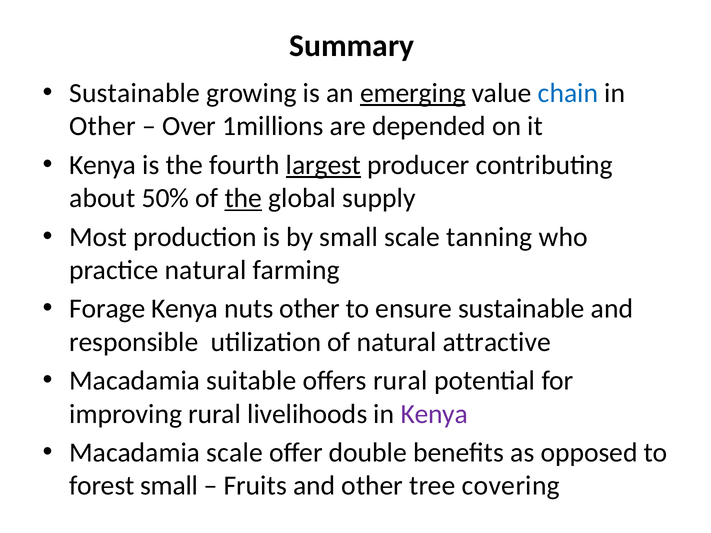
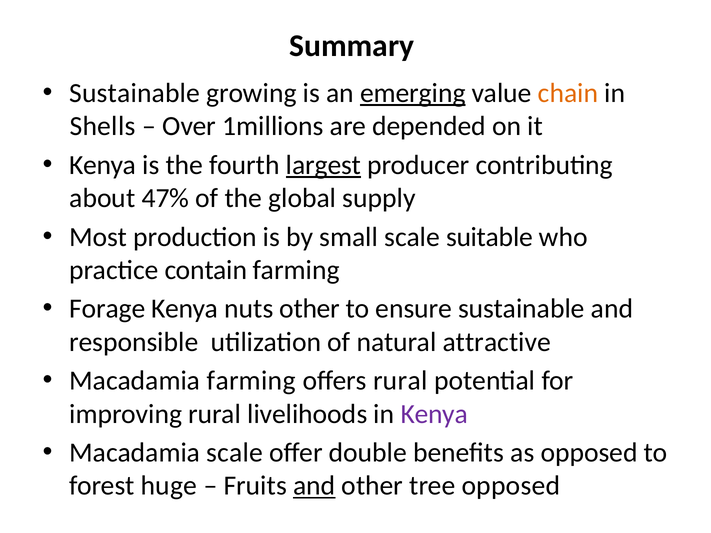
chain colour: blue -> orange (568, 93)
Other: Other -> Shells (103, 126)
50%: 50% -> 47% (165, 198)
the underline: present -> none (243, 198)
tanning: tanning -> suitable (490, 237)
practice natural: natural -> contain (206, 270)
Macadamia suitable: suitable -> farming (251, 381)
forest small: small -> huge (169, 486)
and underline: none -> present (314, 486)
tree covering: covering -> opposed (511, 486)
